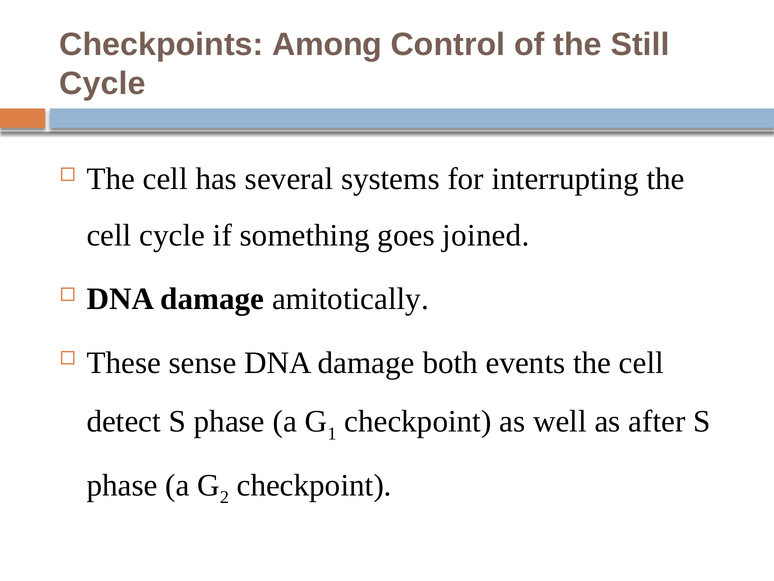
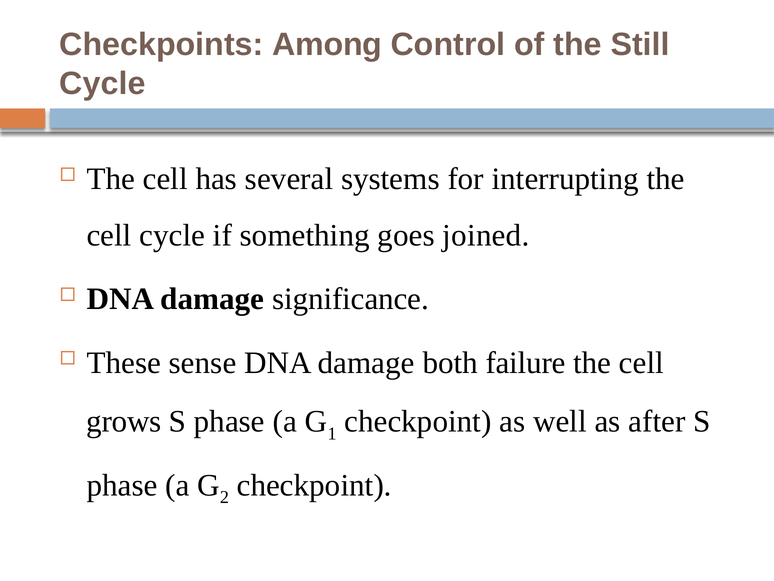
amitotically: amitotically -> significance (351, 299)
events: events -> failure (526, 362)
detect: detect -> grows (124, 421)
